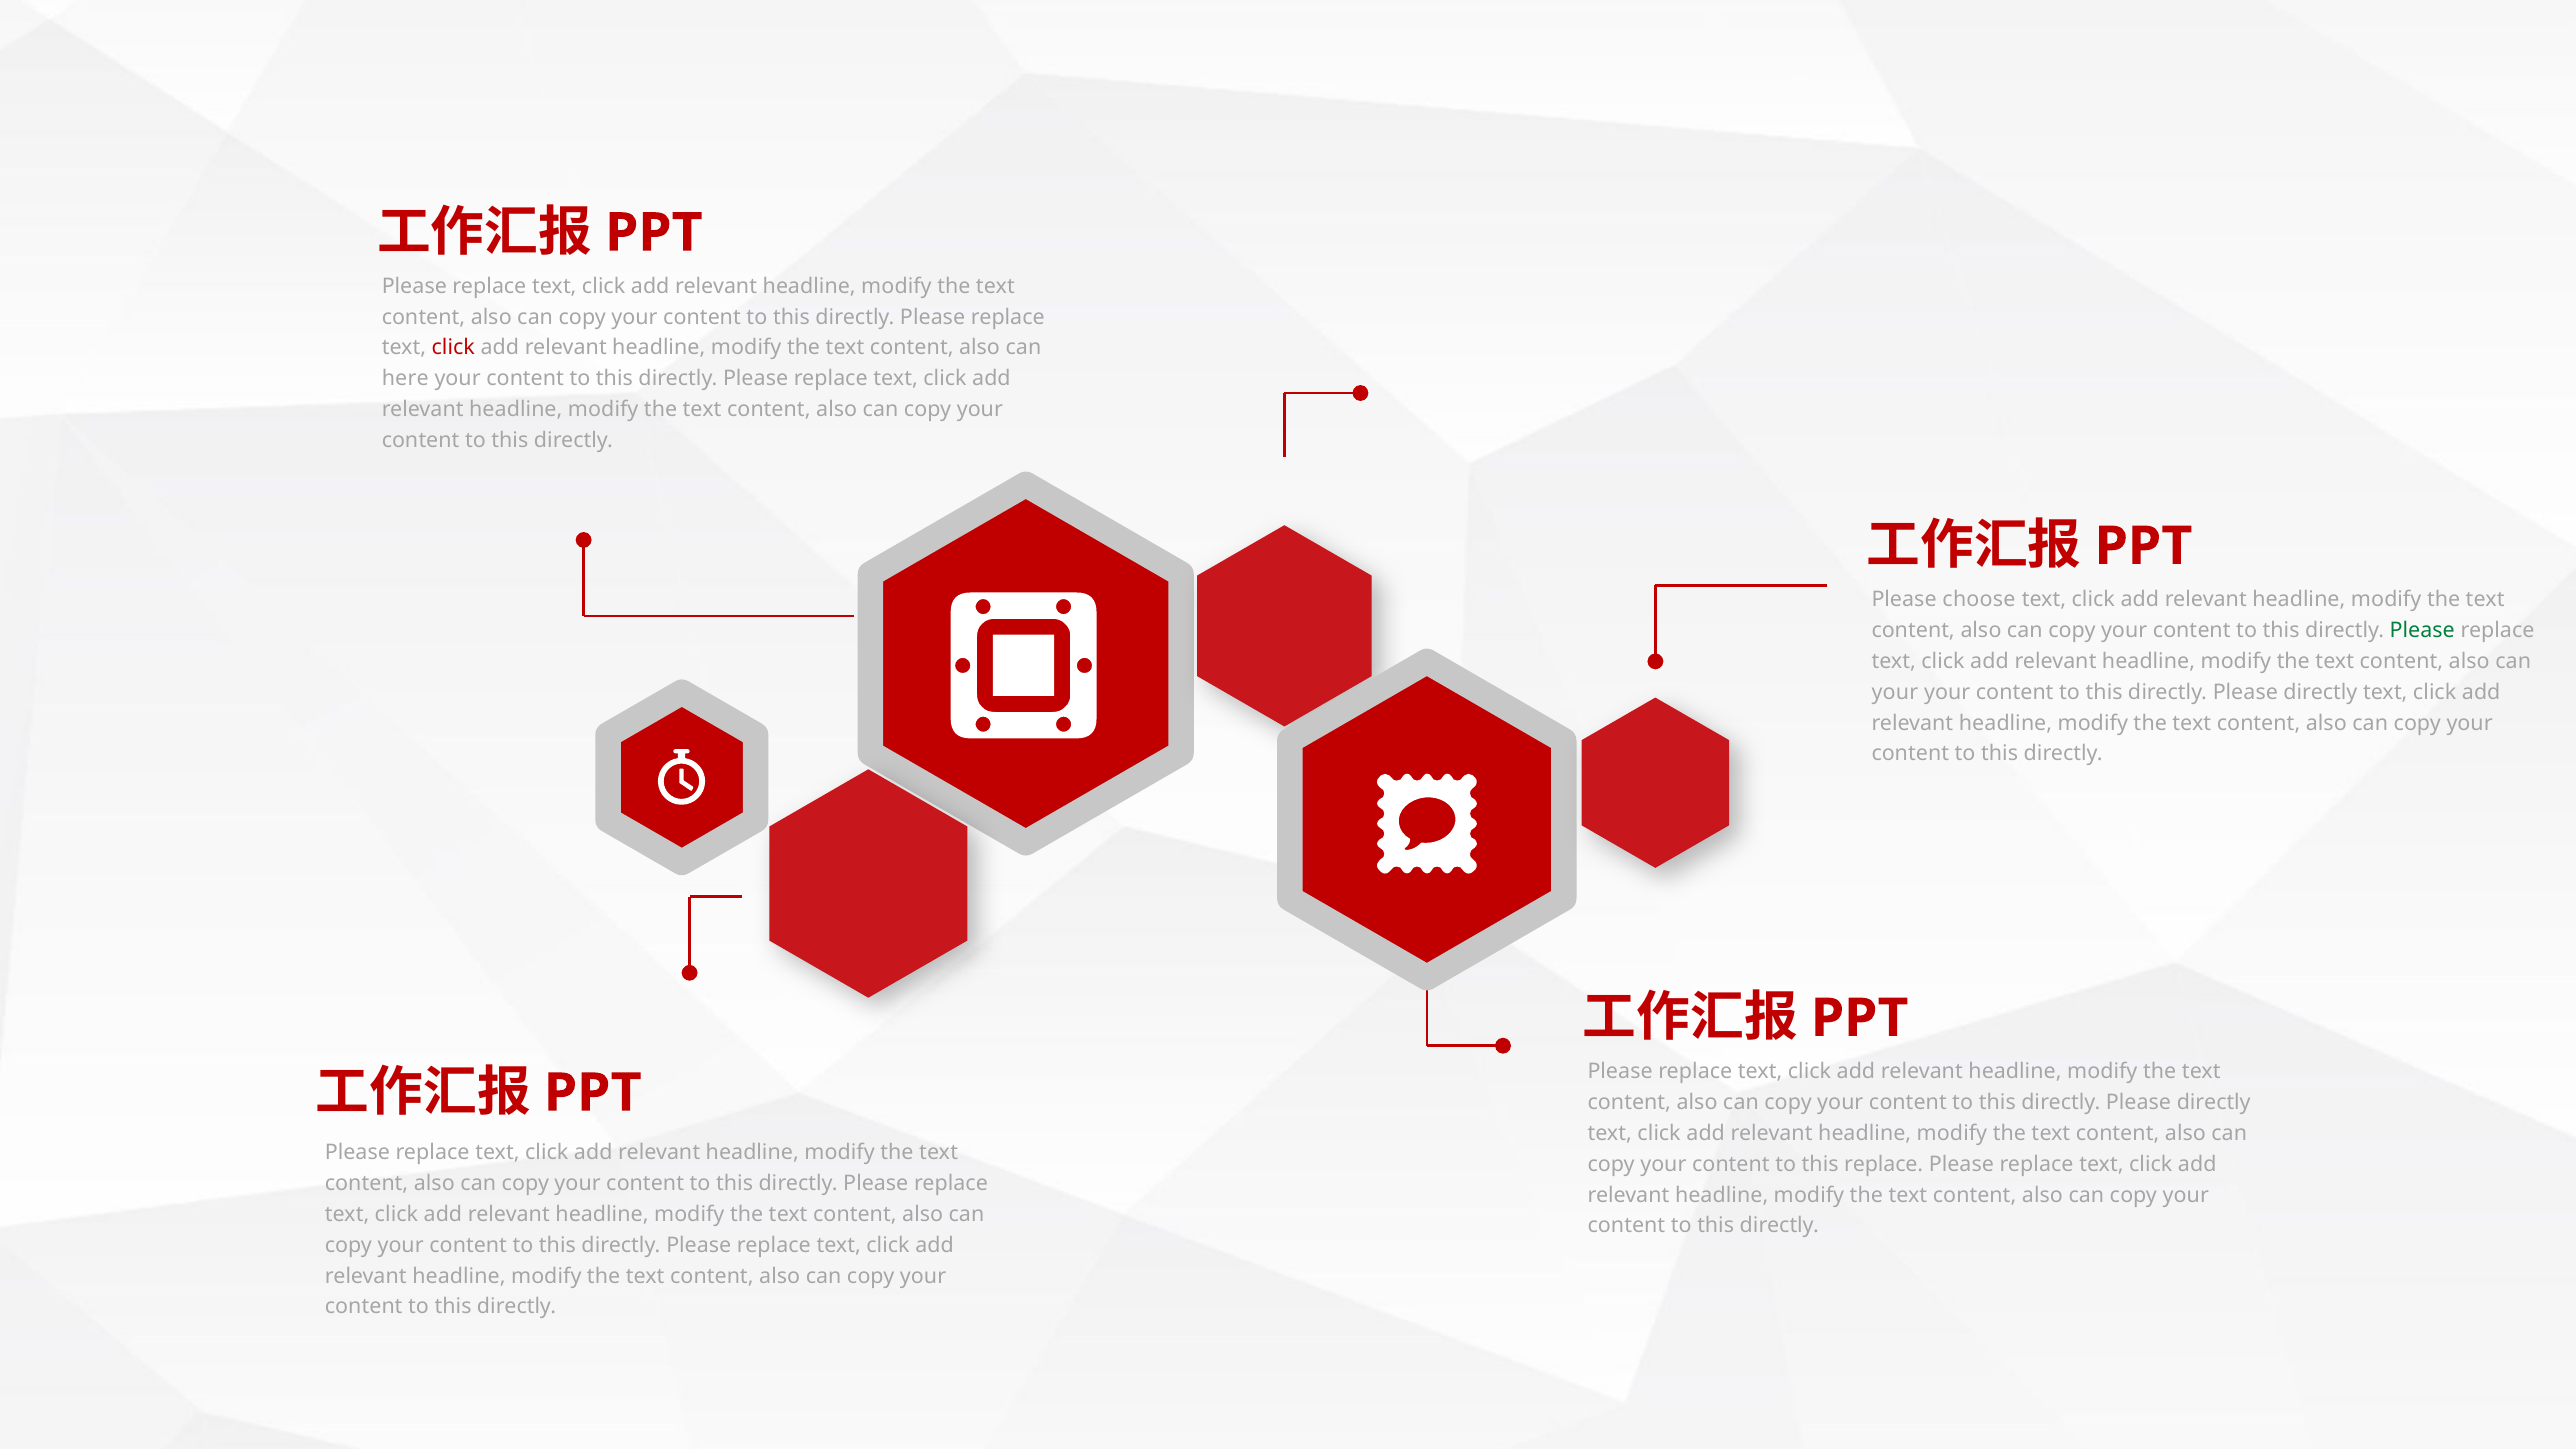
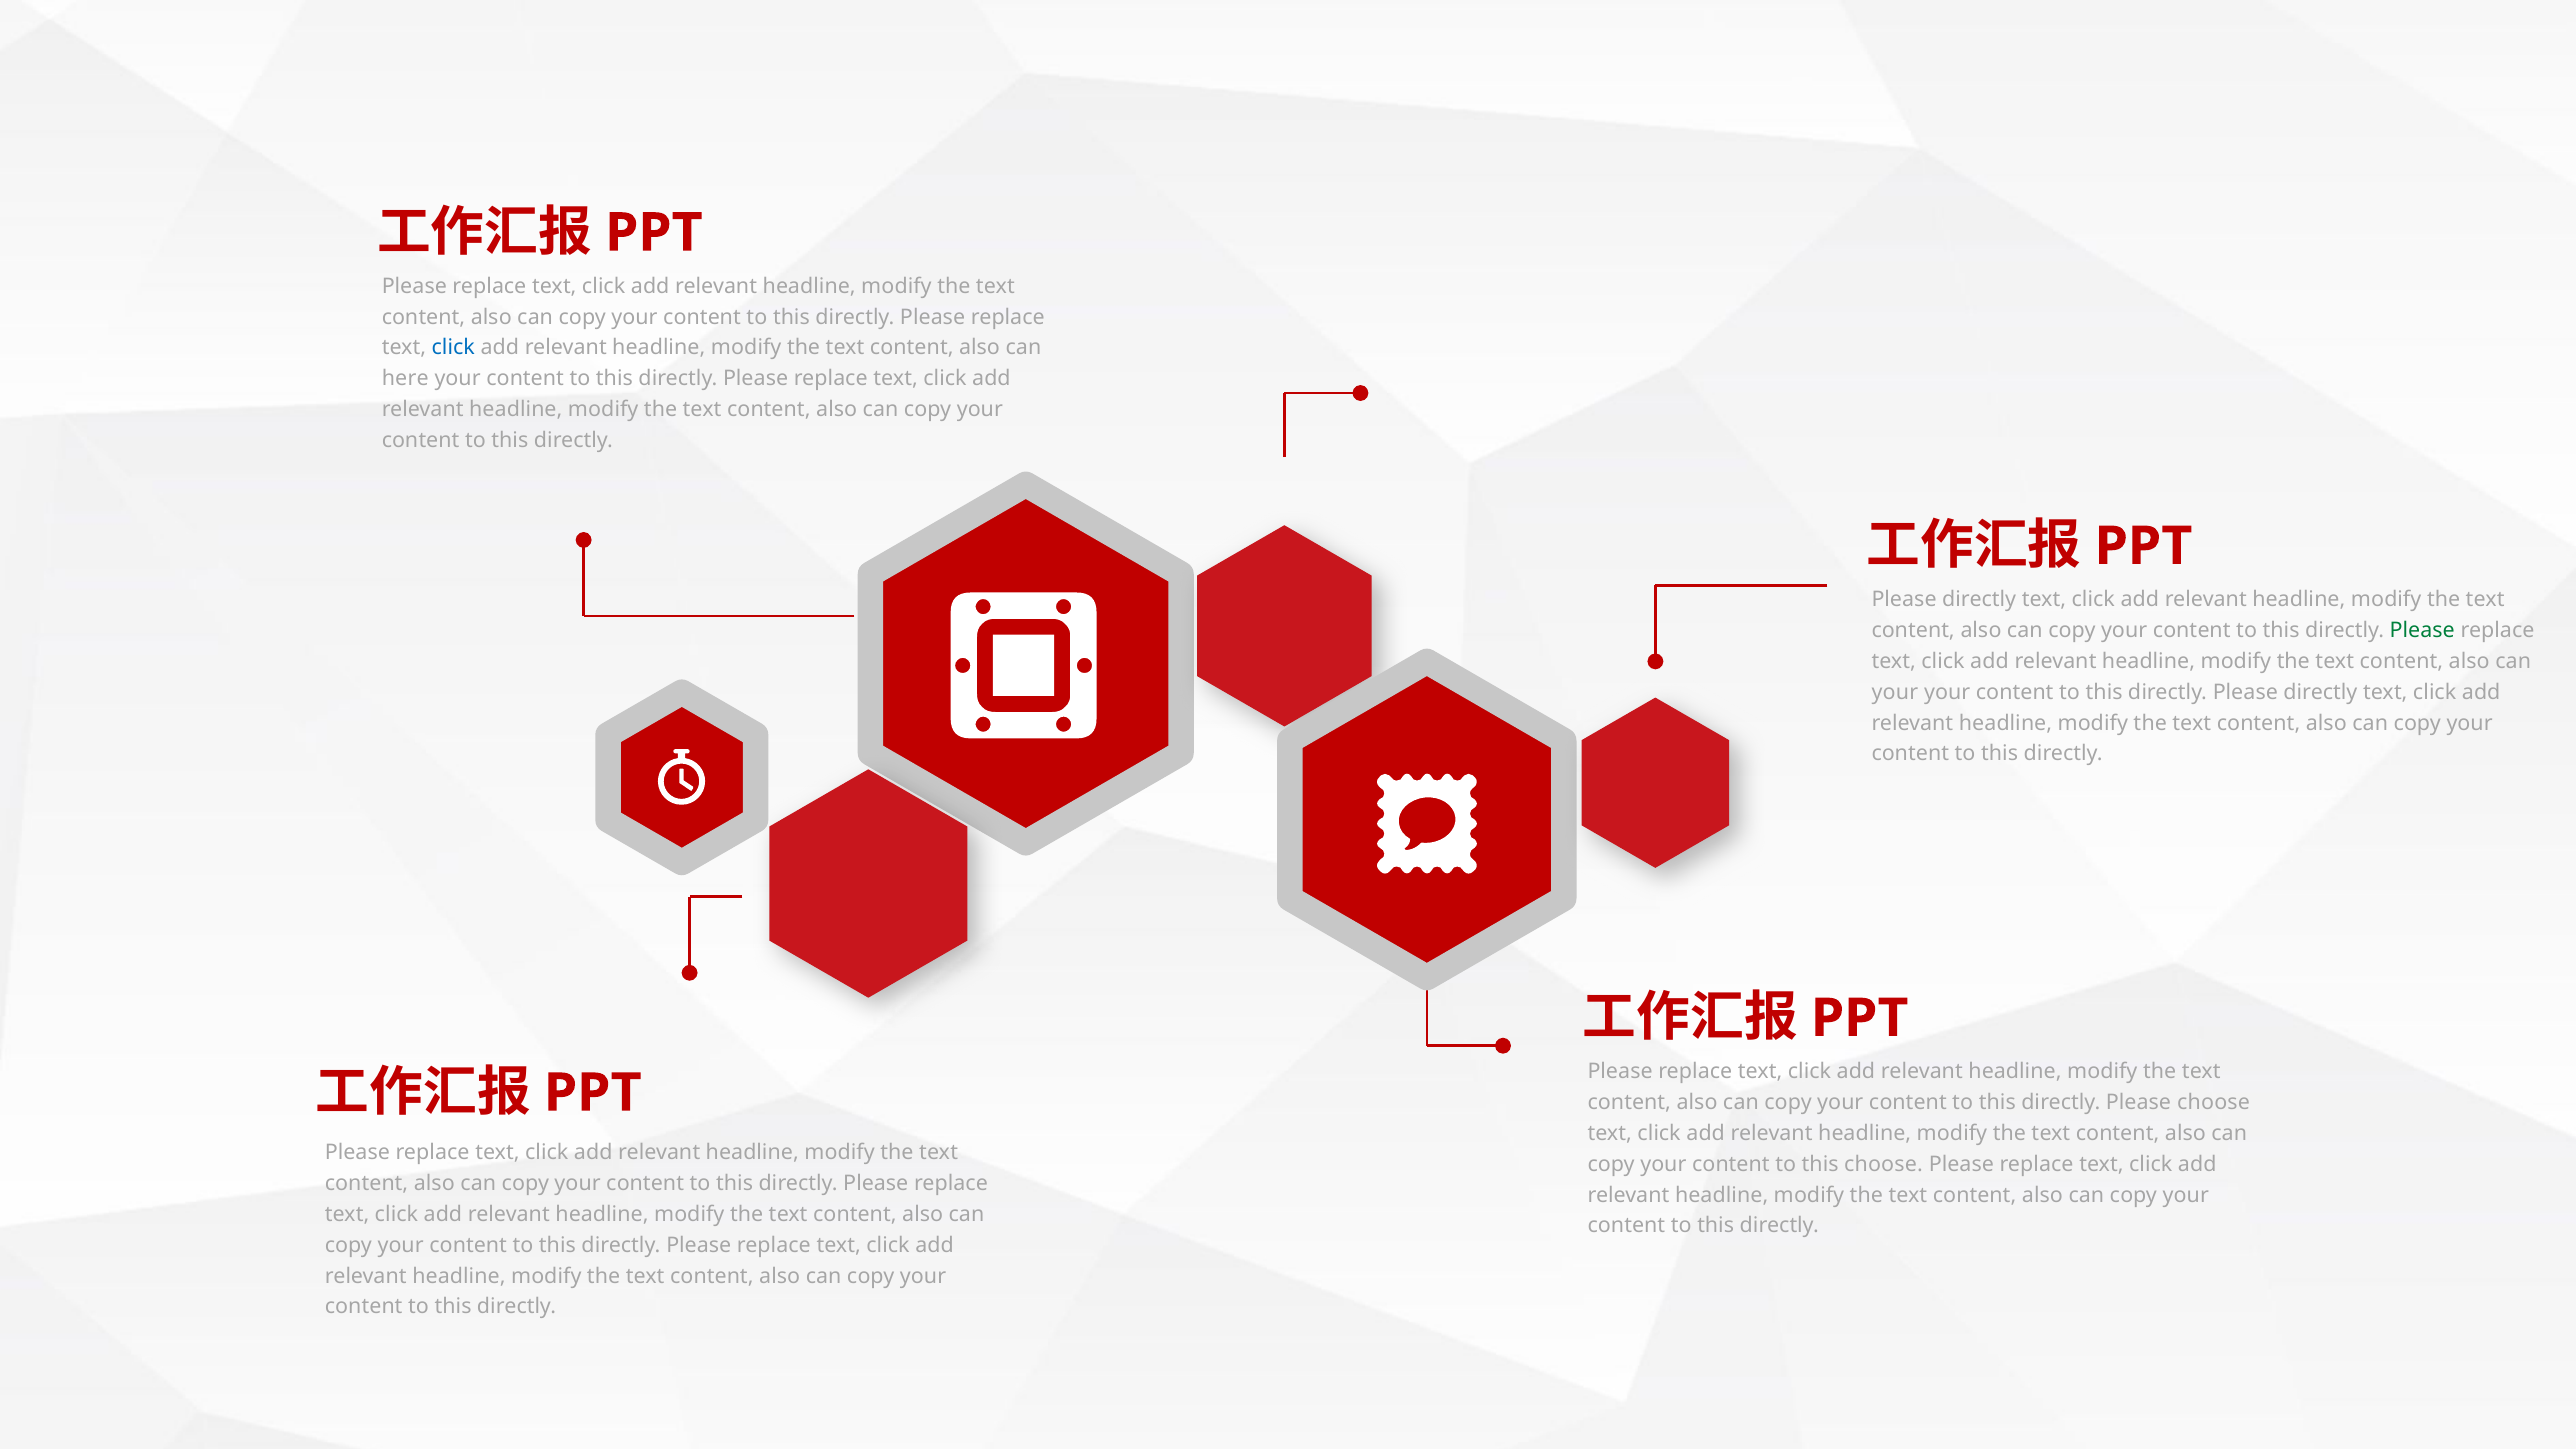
click colour: red -> blue (453, 348)
choose: choose -> directly (1979, 600)
directly: directly -> choose (2214, 1103)
this replace: replace -> choose (1884, 1164)
